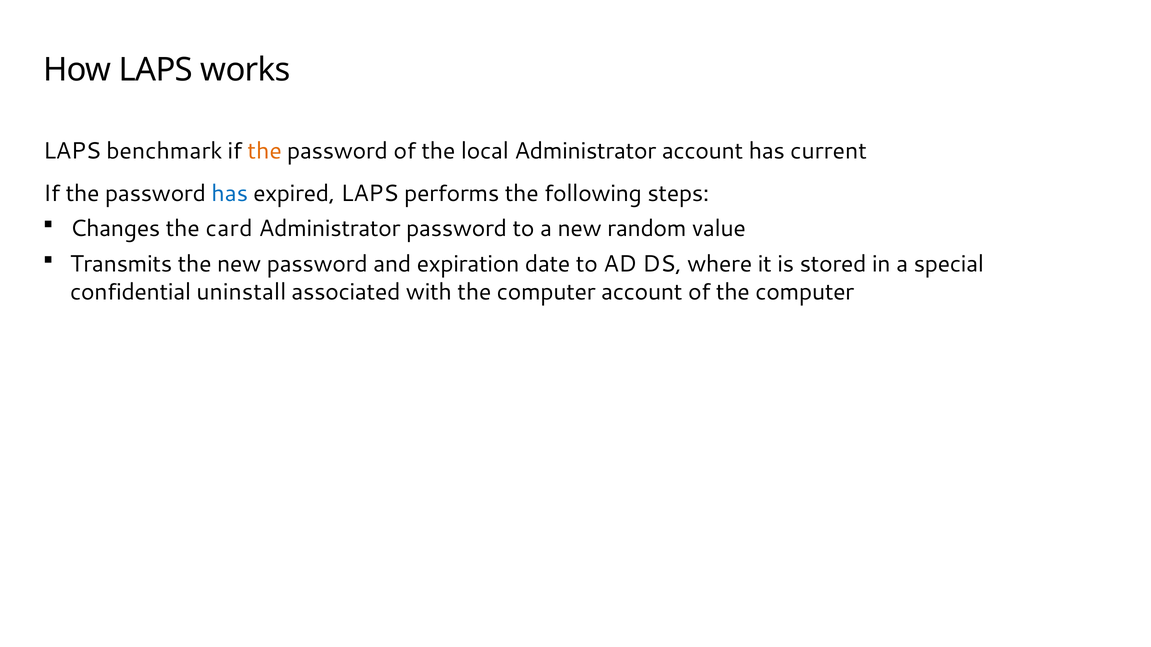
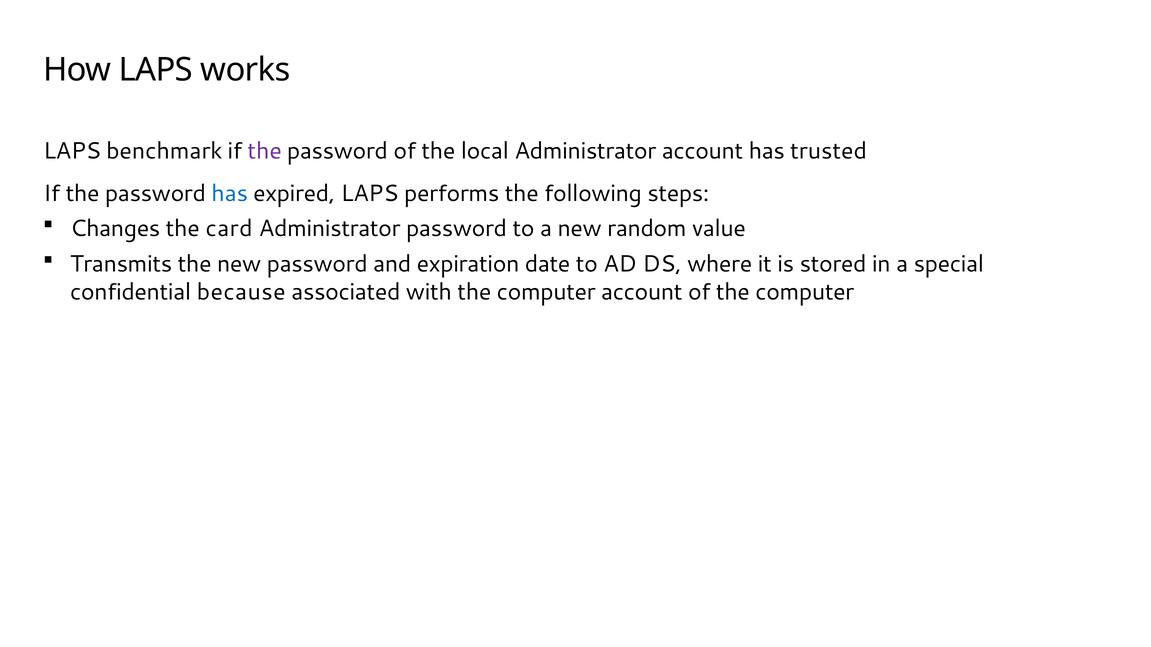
the colour: orange -> purple (265, 151)
current: current -> trusted (829, 151)
uninstall: uninstall -> because (241, 292)
